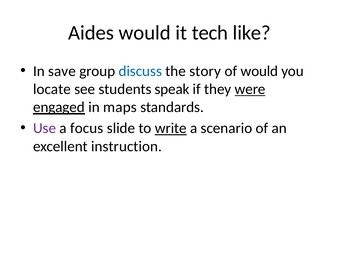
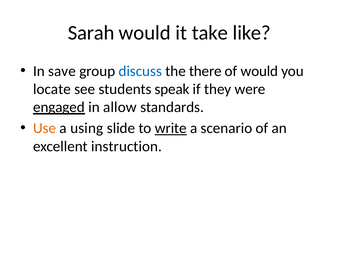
Aides: Aides -> Sarah (91, 33)
tech: tech -> take (210, 33)
story: story -> there (205, 71)
were underline: present -> none (250, 89)
maps: maps -> allow (120, 107)
Use colour: purple -> orange (45, 128)
focus: focus -> using (87, 128)
